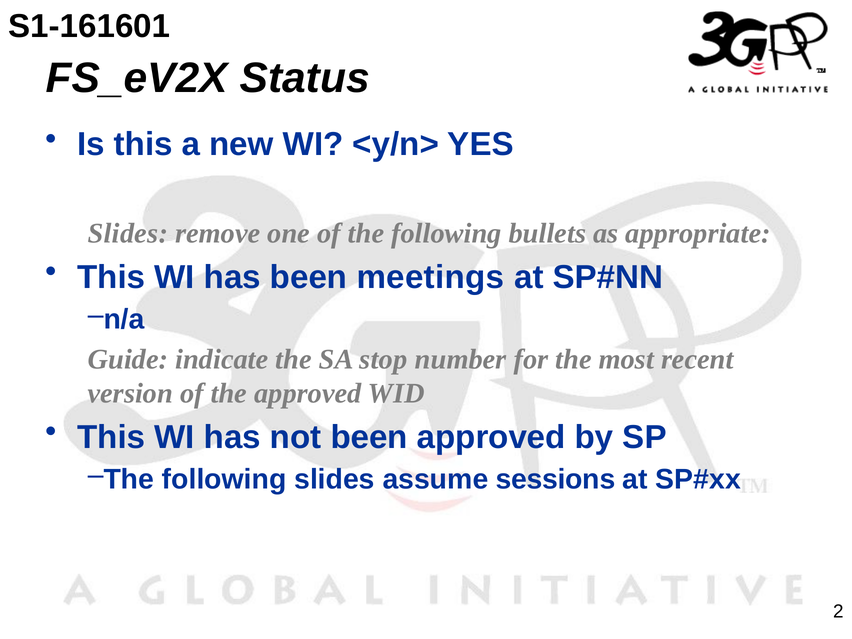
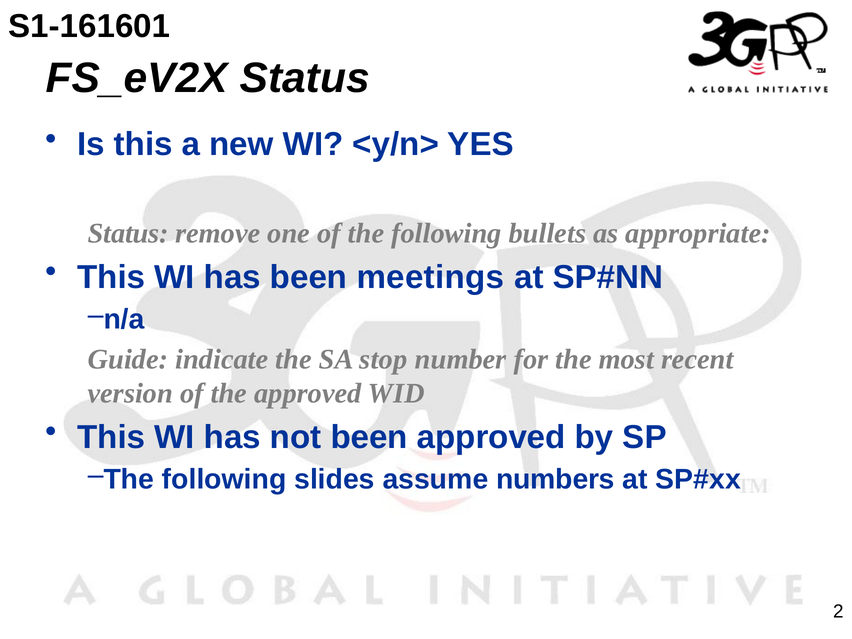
Slides: Slides -> Status (128, 233)
sessions: sessions -> numbers (556, 479)
